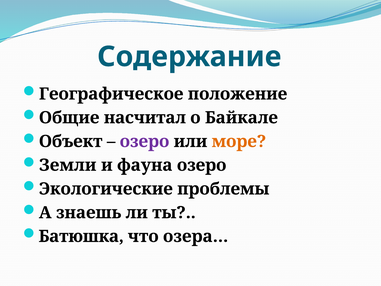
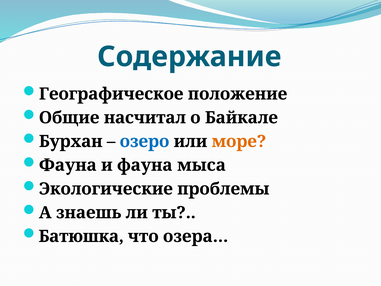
Объект: Объект -> Бурхан (71, 141)
озеро colour: purple -> blue (145, 141)
Земли: Земли -> Фауна (68, 165)
фауна озеро: озеро -> мыса (202, 165)
